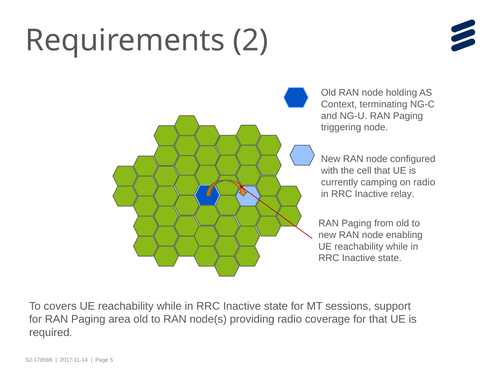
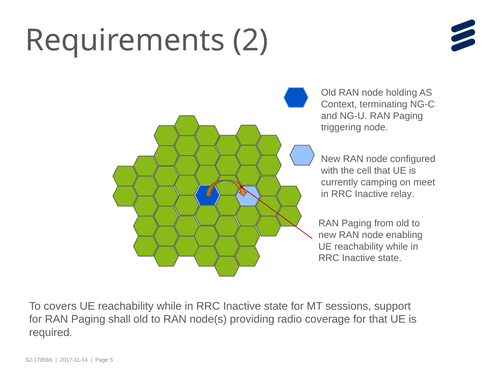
on radio: radio -> meet (424, 182)
area: area -> shall (119, 319)
